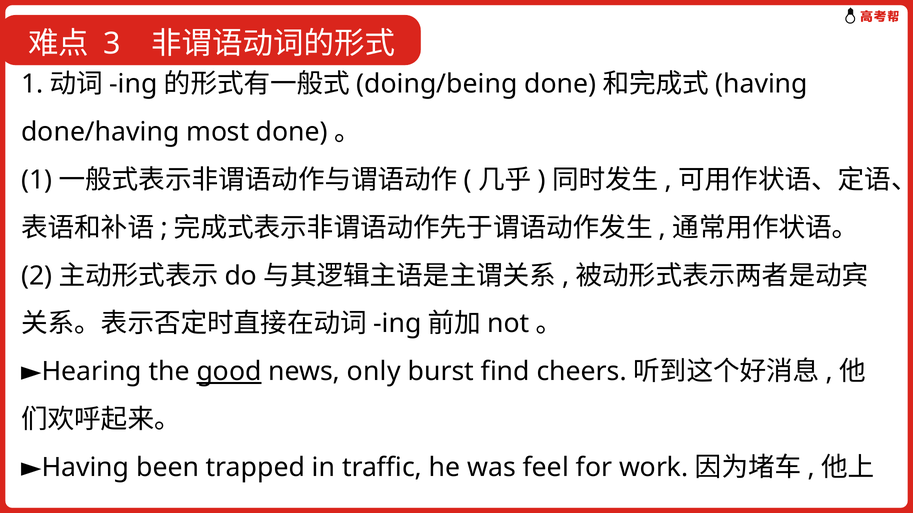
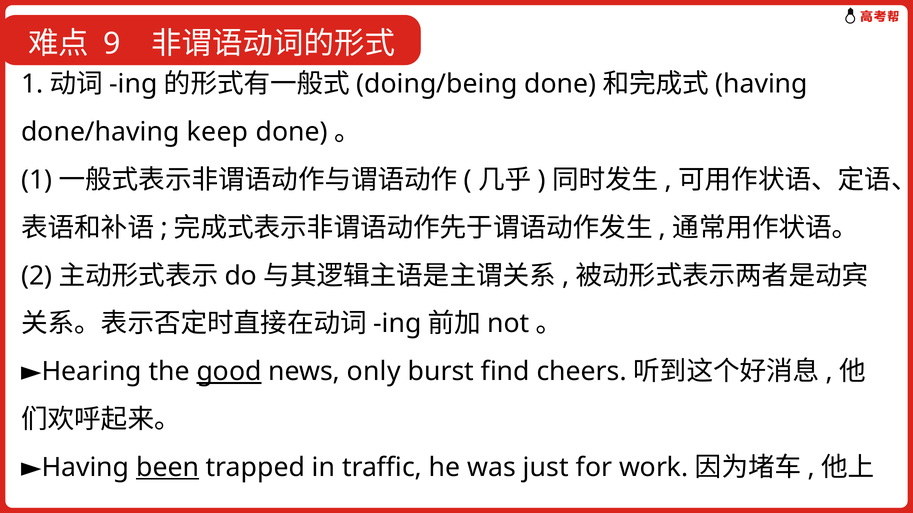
3: 3 -> 9 (112, 44)
most: most -> keep (218, 132)
been underline: none -> present (168, 468)
feel: feel -> just (546, 468)
